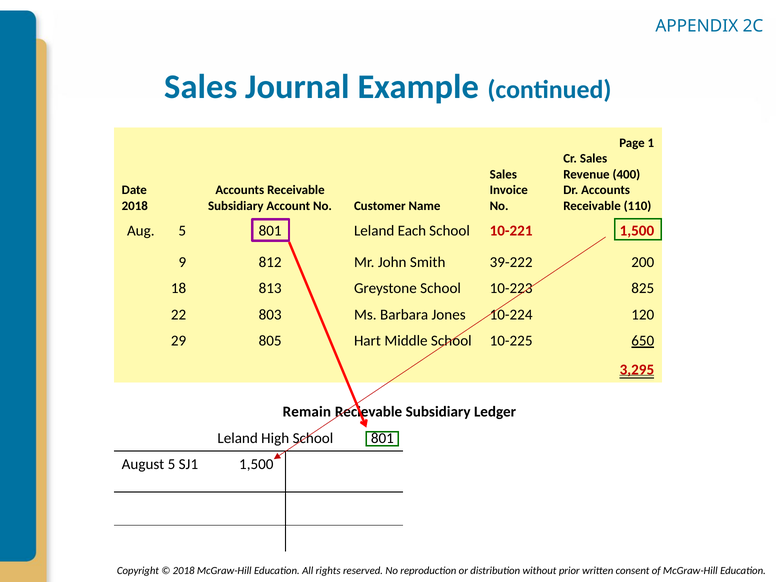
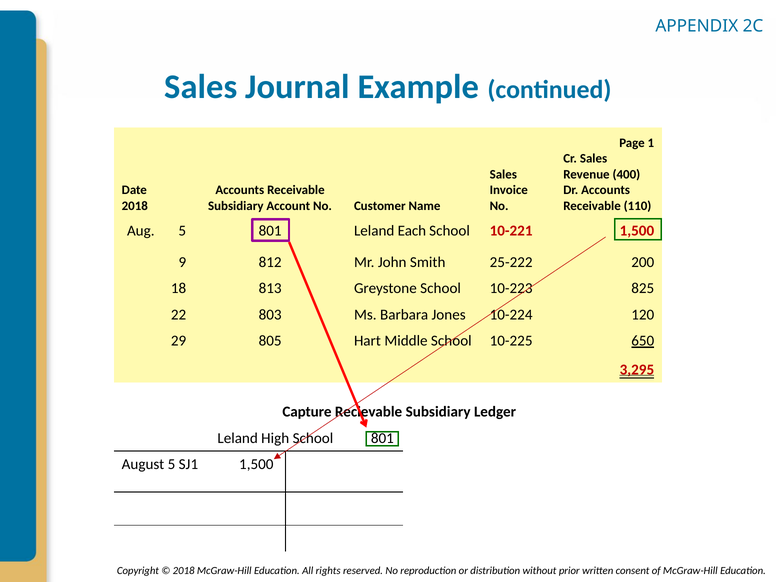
39-222: 39-222 -> 25-222 (511, 262)
Remain: Remain -> Capture (307, 412)
